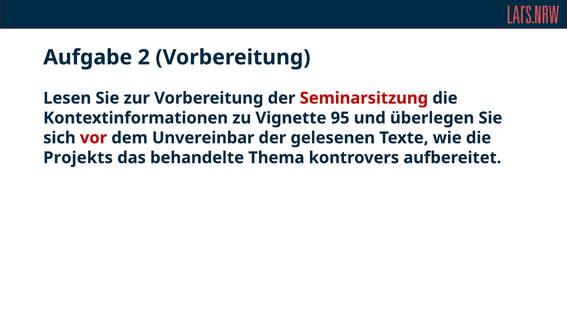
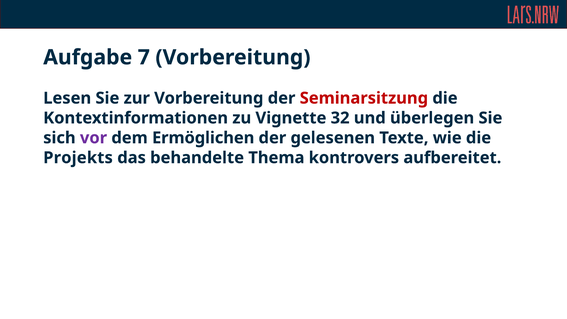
2: 2 -> 7 (144, 57)
95: 95 -> 32 (340, 118)
vor colour: red -> purple (93, 138)
Unvereinbar: Unvereinbar -> Ermöglichen (203, 138)
